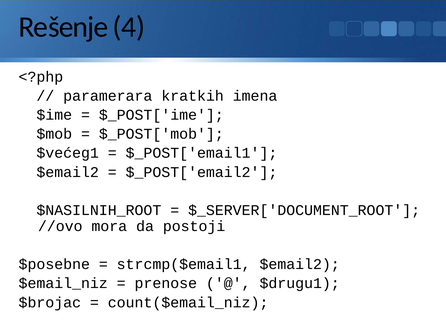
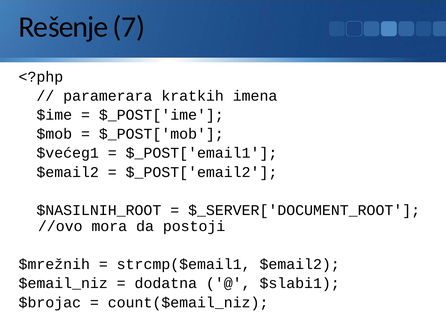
4: 4 -> 7 (129, 27)
$posebne: $posebne -> $mrežnih (54, 264)
prenose: prenose -> dodatna (166, 283)
$drugu1: $drugu1 -> $slabi1 (300, 283)
